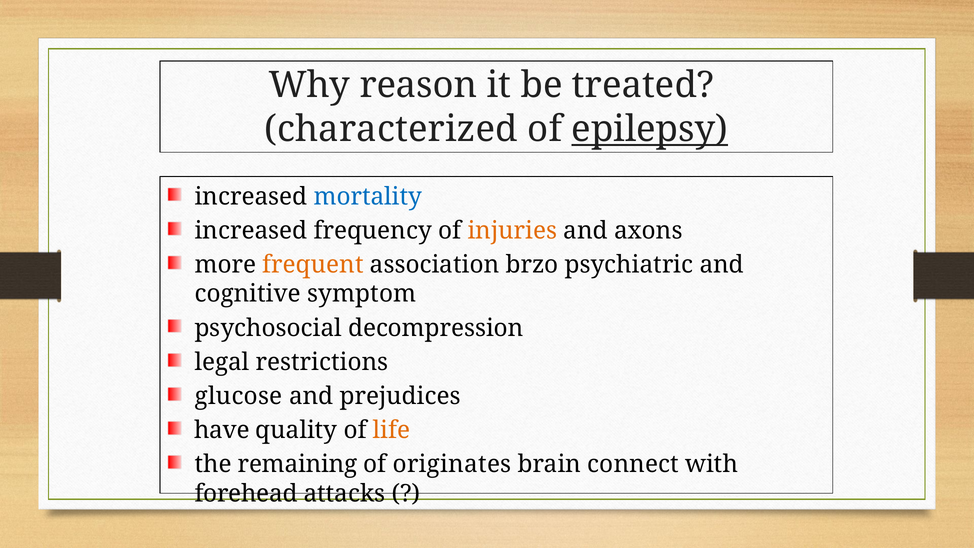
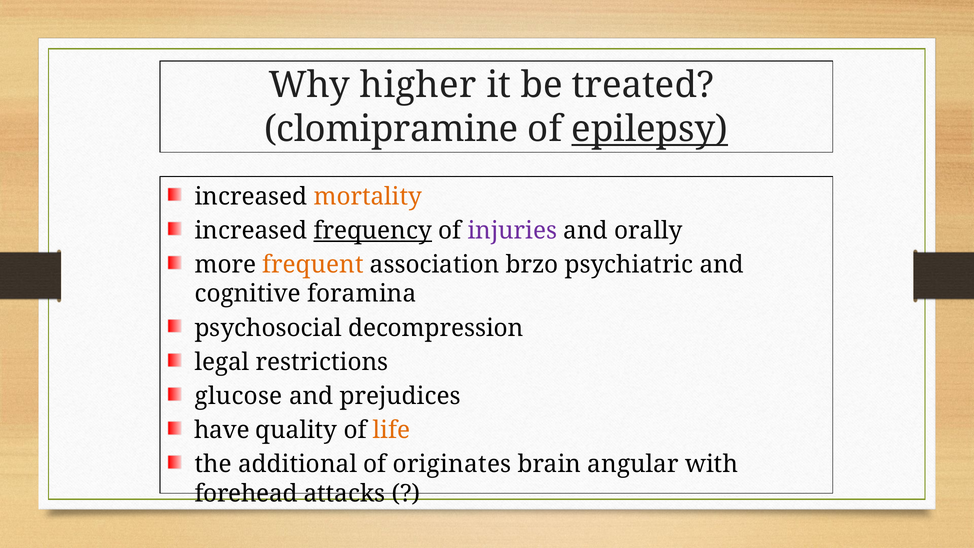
reason: reason -> higher (418, 85)
characterized: characterized -> clomipramine (391, 129)
mortality colour: blue -> orange (368, 196)
frequency underline: none -> present (373, 231)
injuries colour: orange -> purple (512, 231)
axons: axons -> orally (648, 231)
symptom: symptom -> foramina (362, 294)
remaining: remaining -> additional (298, 464)
connect: connect -> angular (633, 464)
